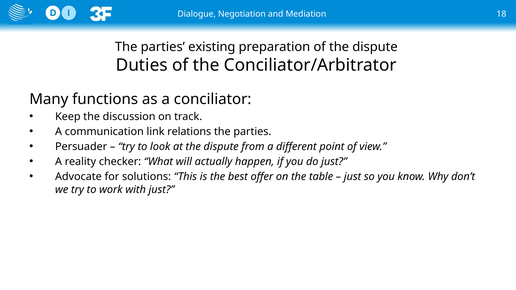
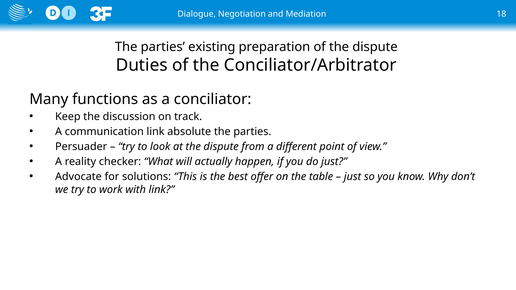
relations: relations -> absolute (189, 132)
with just: just -> link (161, 190)
